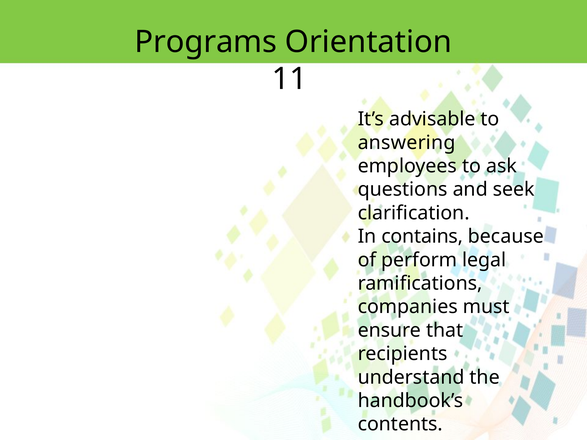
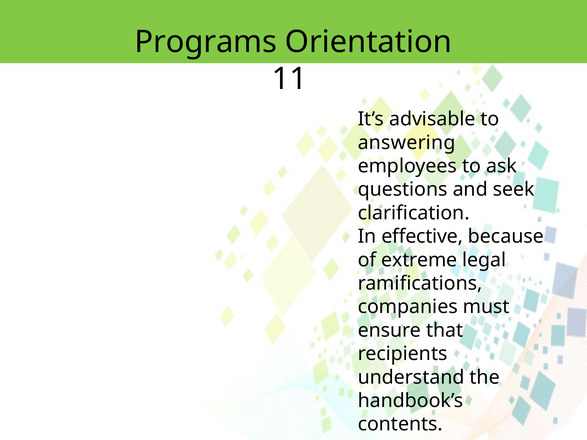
contains: contains -> effective (422, 237)
perform: perform -> extreme (419, 260)
